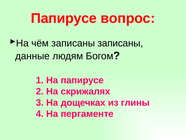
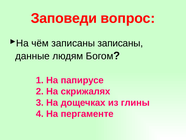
Папирусе: Папирусе -> Заповеди (64, 18)
